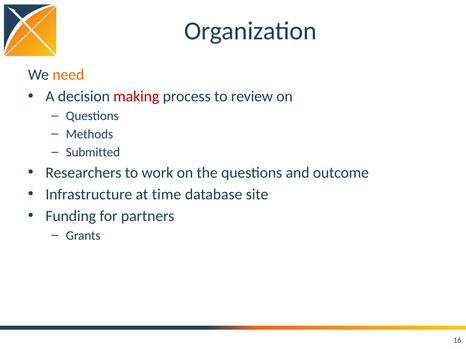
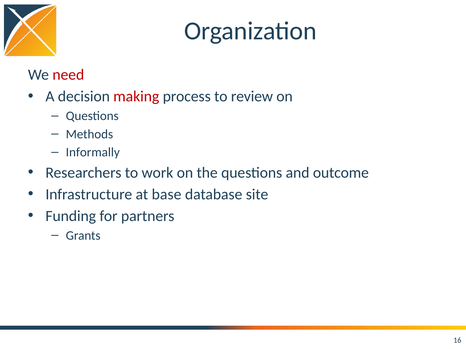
need colour: orange -> red (68, 75)
Submitted: Submitted -> Informally (93, 152)
time: time -> base (167, 195)
